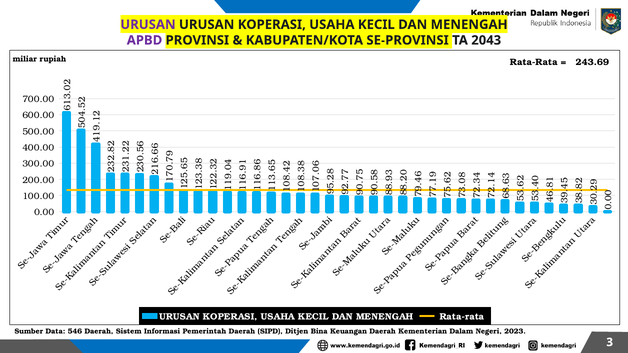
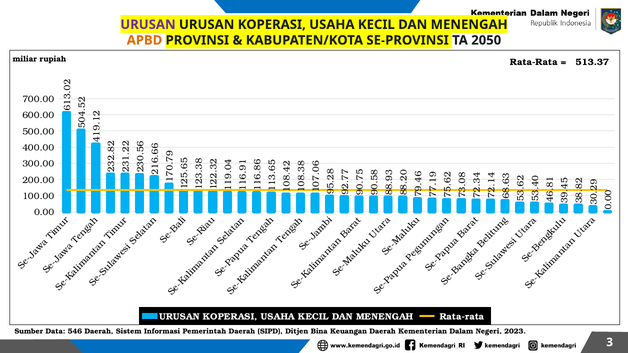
APBD colour: purple -> orange (144, 40)
2043: 2043 -> 2050 (486, 40)
243.69: 243.69 -> 513.37 (592, 62)
